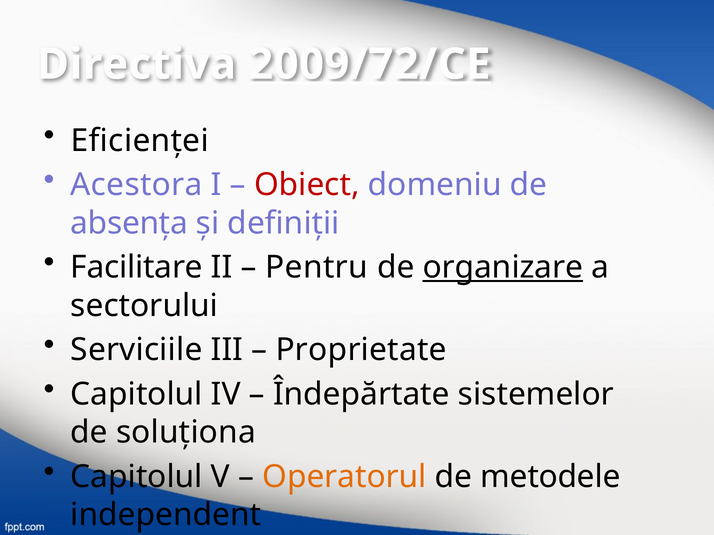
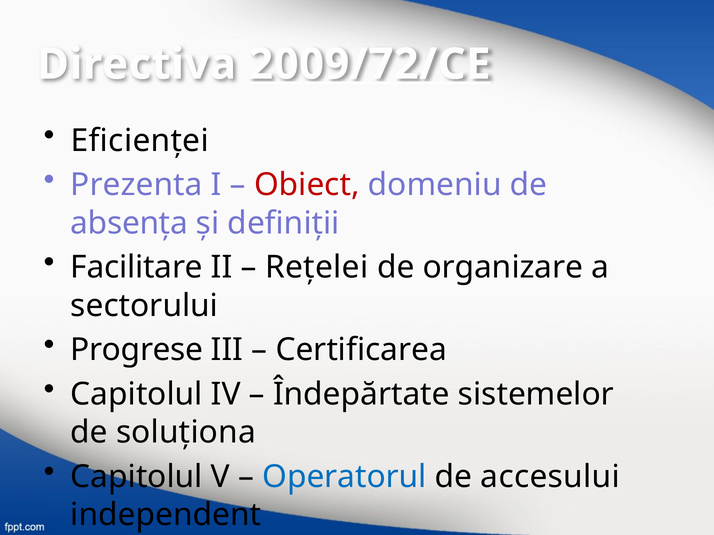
Acestora: Acestora -> Prezenta (137, 185)
Pentru: Pentru -> Reţelei (317, 268)
organizare underline: present -> none (503, 268)
Serviciile: Serviciile -> Progrese (137, 350)
Proprietate: Proprietate -> Certificarea (361, 350)
Operatorul colour: orange -> blue (344, 477)
metodele: metodele -> accesului (550, 477)
